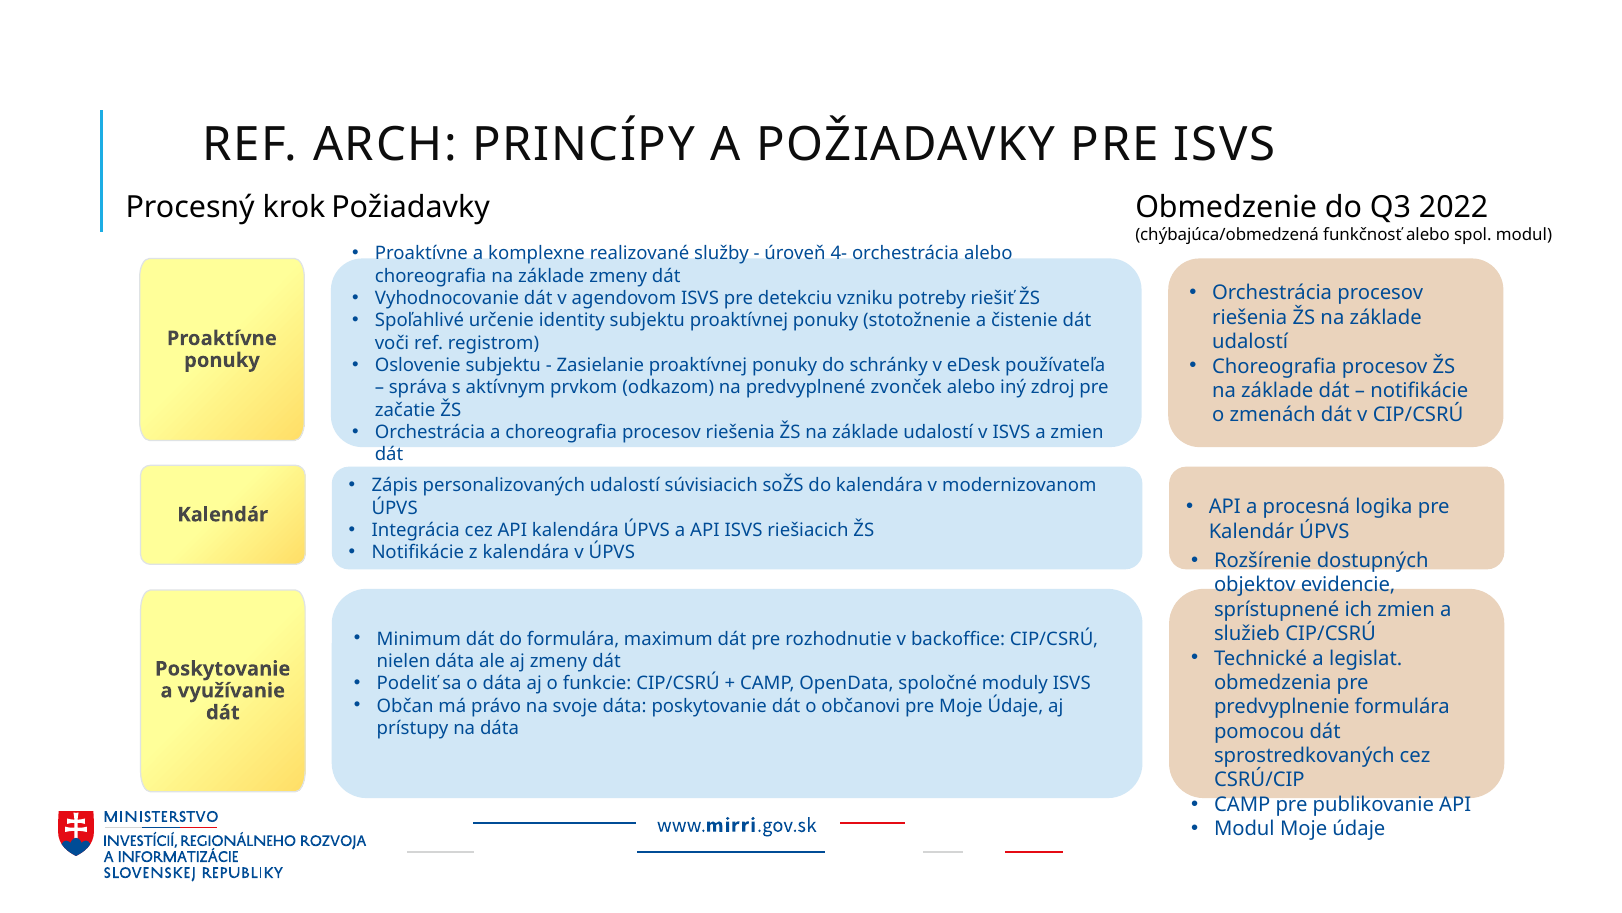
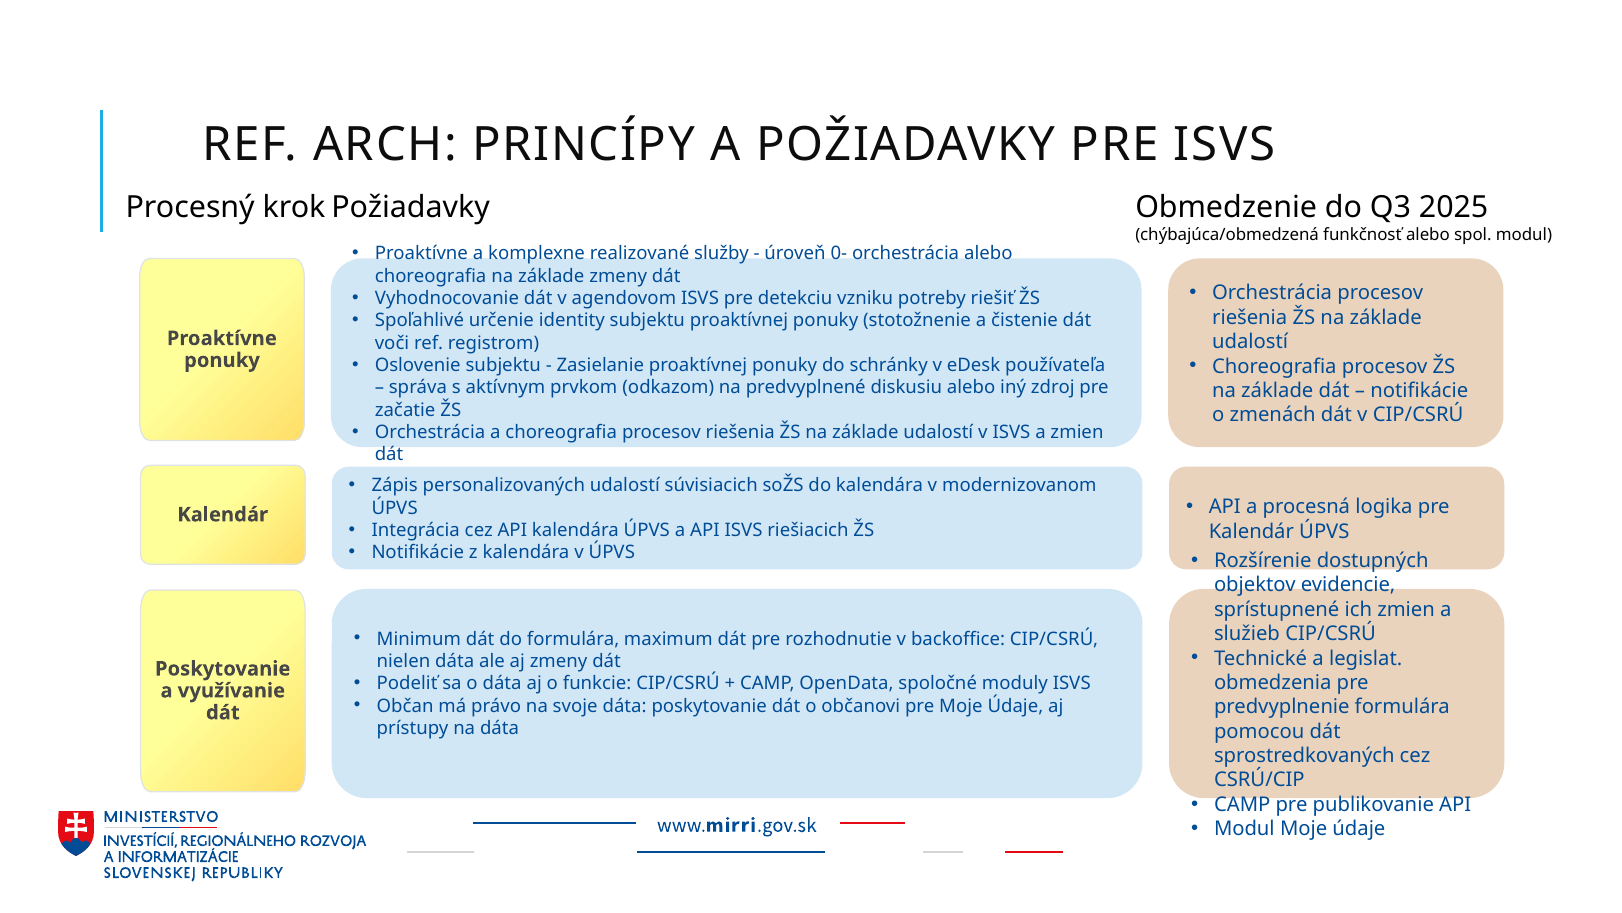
2022: 2022 -> 2025 (1454, 207)
4-: 4- -> 0- (839, 253)
zvonček: zvonček -> diskusiu (906, 387)
